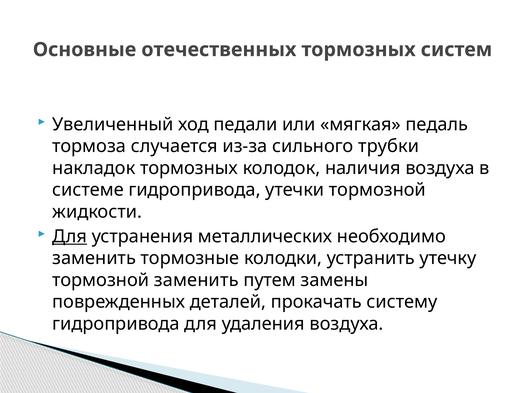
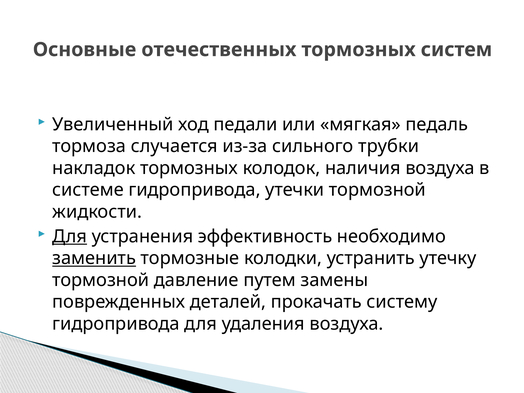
металлических: металлических -> эффективность (265, 236)
заменить underline: none -> present (94, 258)
тормозной заменить: заменить -> давление (196, 280)
